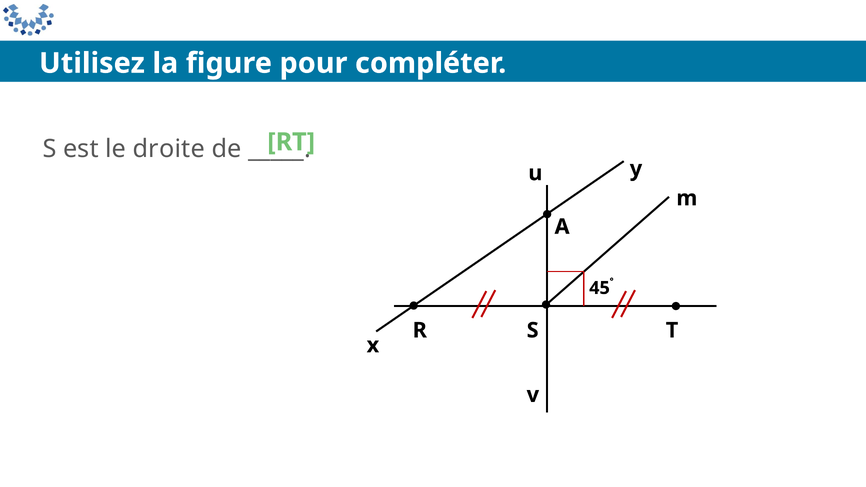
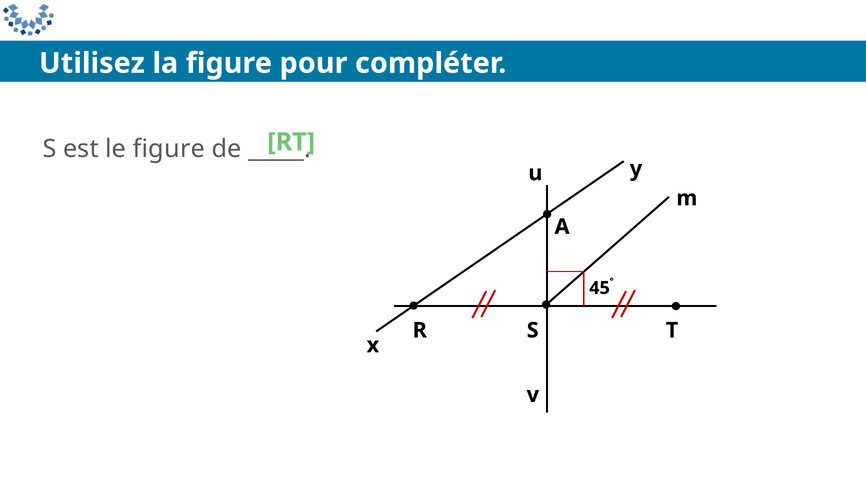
le droite: droite -> figure (169, 149)
